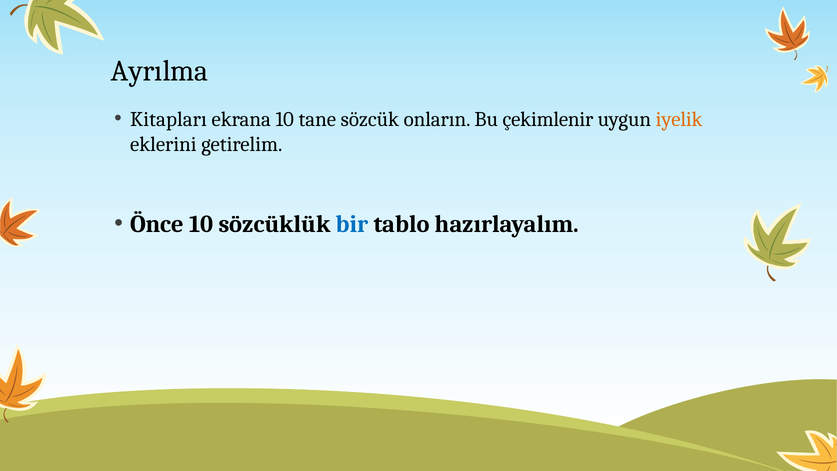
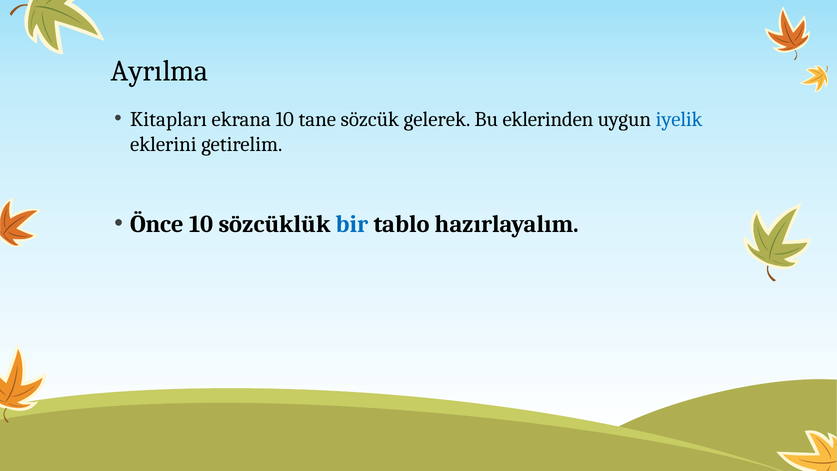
onların: onların -> gelerek (437, 119)
çekimlenir: çekimlenir -> eklerinden (548, 119)
iyelik colour: orange -> blue (679, 119)
